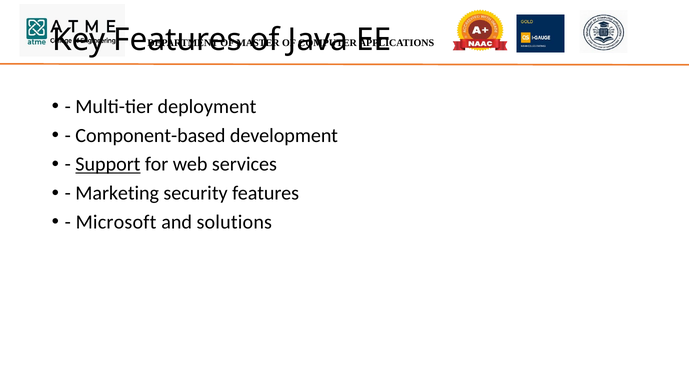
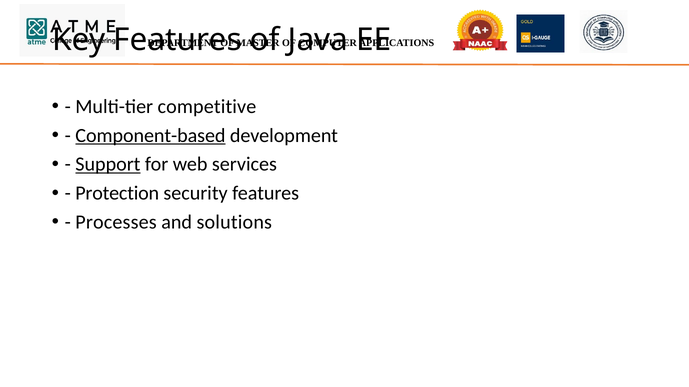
deployment: deployment -> competitive (207, 107)
Component-based underline: none -> present (150, 136)
Marketing: Marketing -> Protection (117, 193)
Microsoft: Microsoft -> Processes (116, 222)
